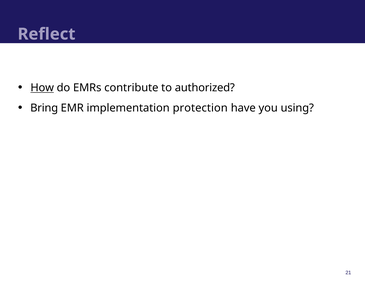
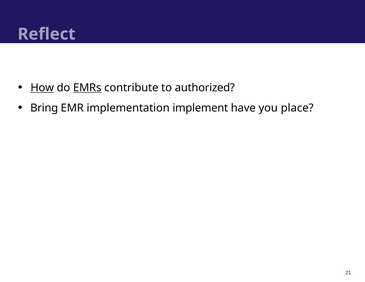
EMRs underline: none -> present (87, 88)
protection: protection -> implement (200, 108)
using: using -> place (297, 108)
